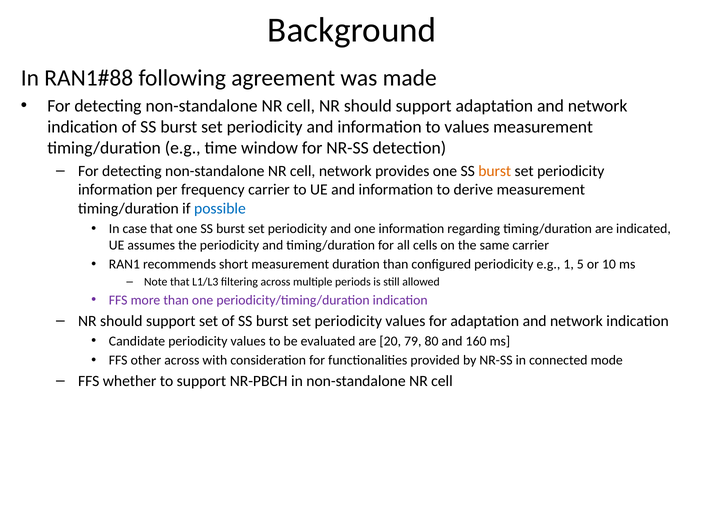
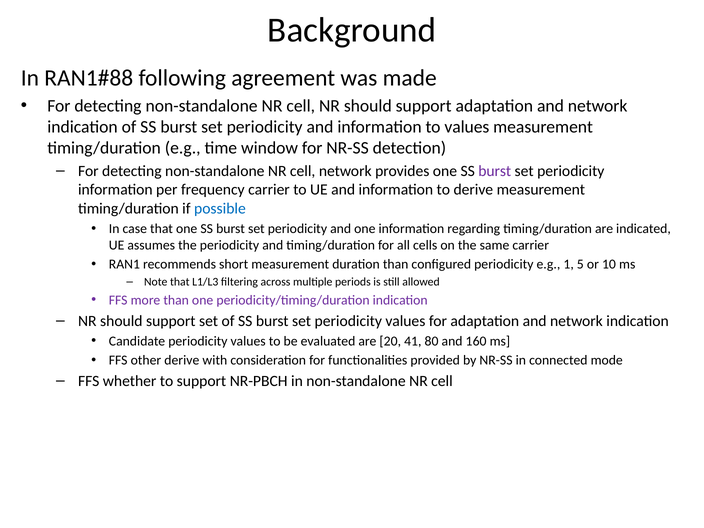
burst colour: orange -> purple (495, 171)
79: 79 -> 41 (413, 341)
other across: across -> derive (182, 360)
